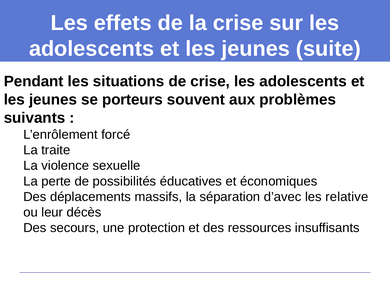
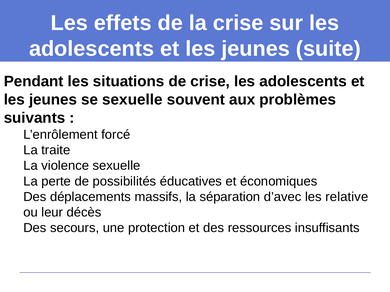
se porteurs: porteurs -> sexuelle (132, 100)
